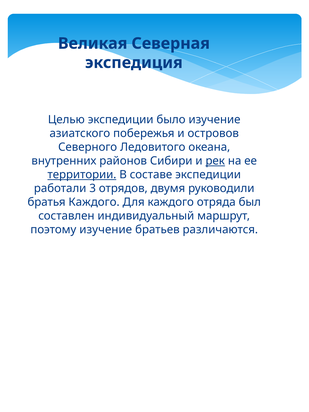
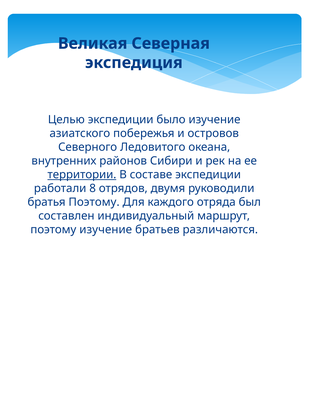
рек underline: present -> none (215, 161)
3: 3 -> 8 (93, 188)
братья Каждого: Каждого -> Поэтому (94, 202)
